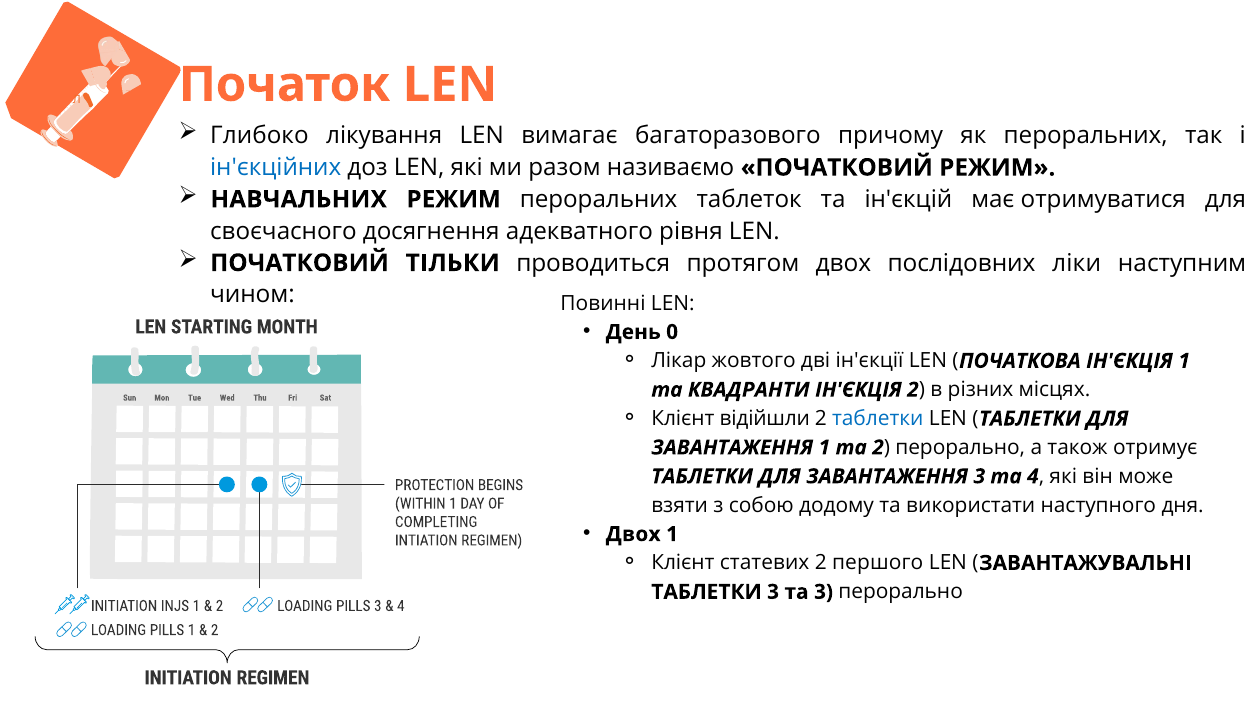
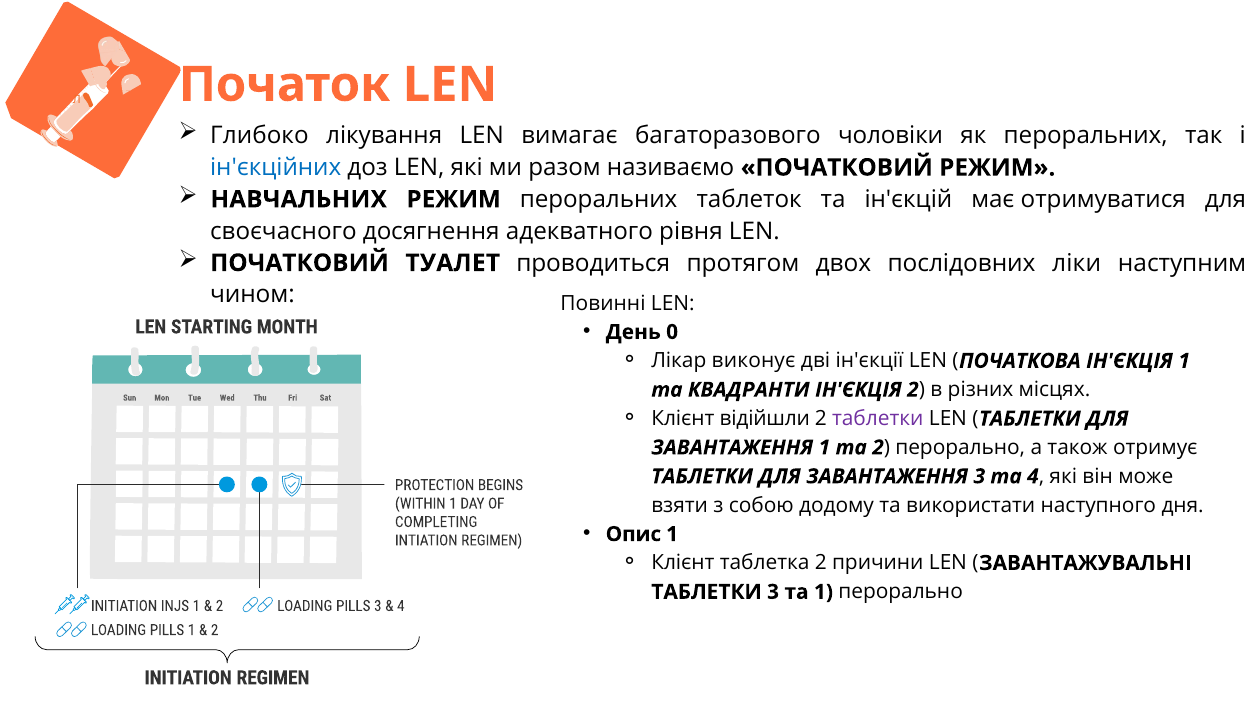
причому: причому -> чоловіки (891, 136)
ТІЛЬКИ: ТІЛЬКИ -> ТУАЛЕТ (453, 263)
жовтого: жовтого -> виконує (754, 361)
таблетки colour: blue -> purple (878, 419)
Двох: Двох -> Опис (633, 534)
статевих: статевих -> таблетка (765, 563)
першого: першого -> причини (878, 563)
та 3: 3 -> 1 (824, 592)
